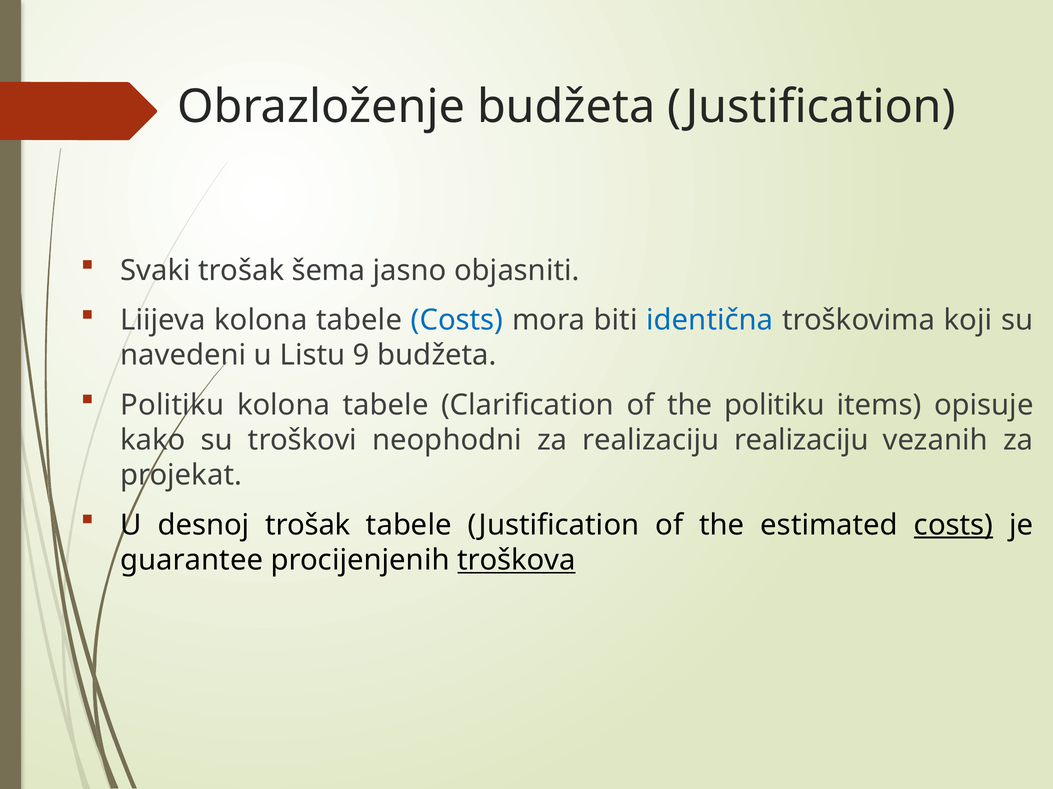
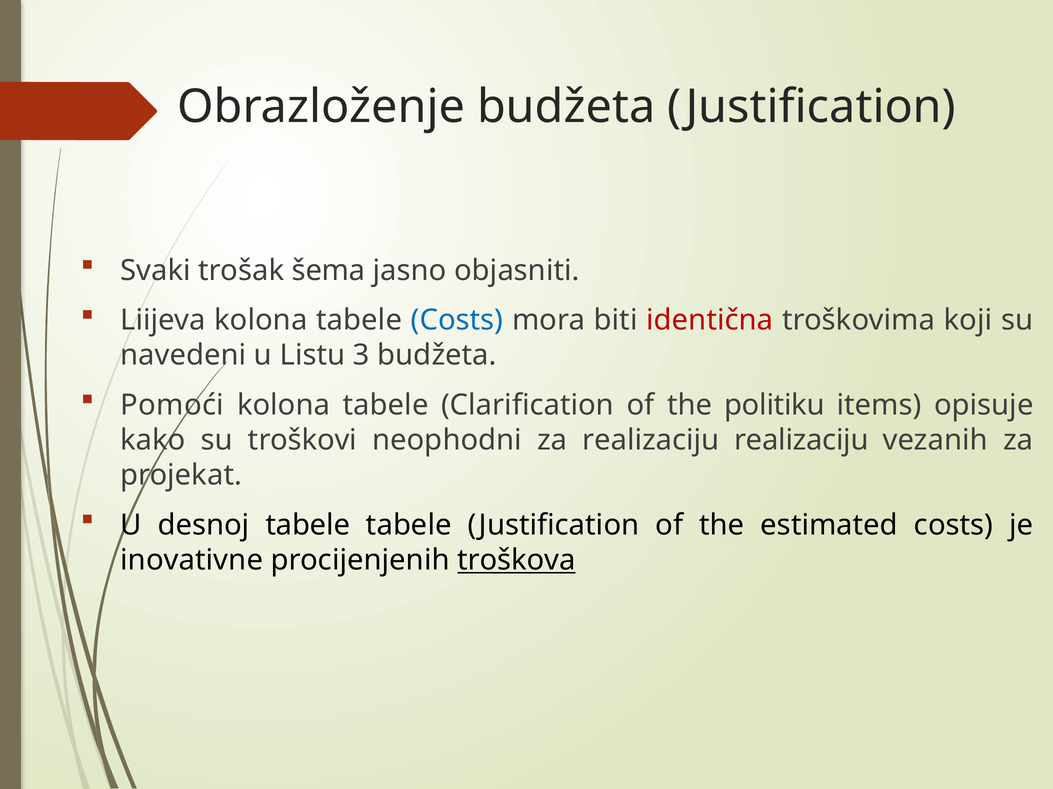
identična colour: blue -> red (710, 320)
9: 9 -> 3 (361, 356)
Politiku: Politiku -> Pomoći (172, 405)
desnoj trošak: trošak -> tabele (308, 525)
costs underline: present -> none (954, 525)
guarantee: guarantee -> inovativne (192, 561)
